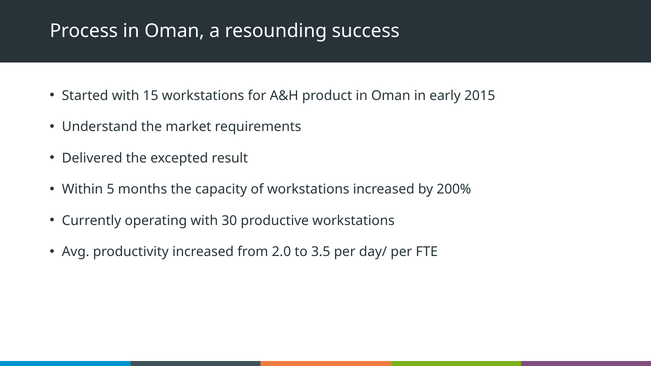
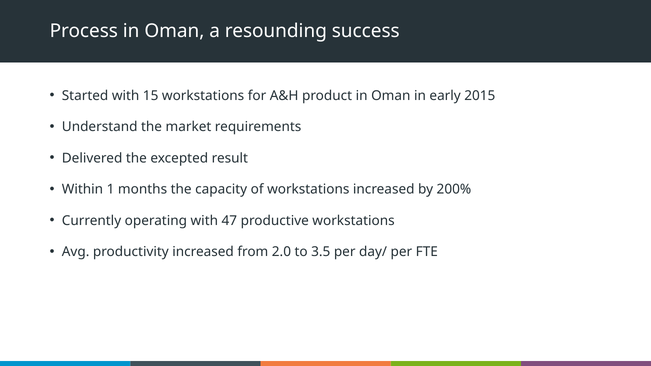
5: 5 -> 1 (111, 190)
30: 30 -> 47 (229, 221)
